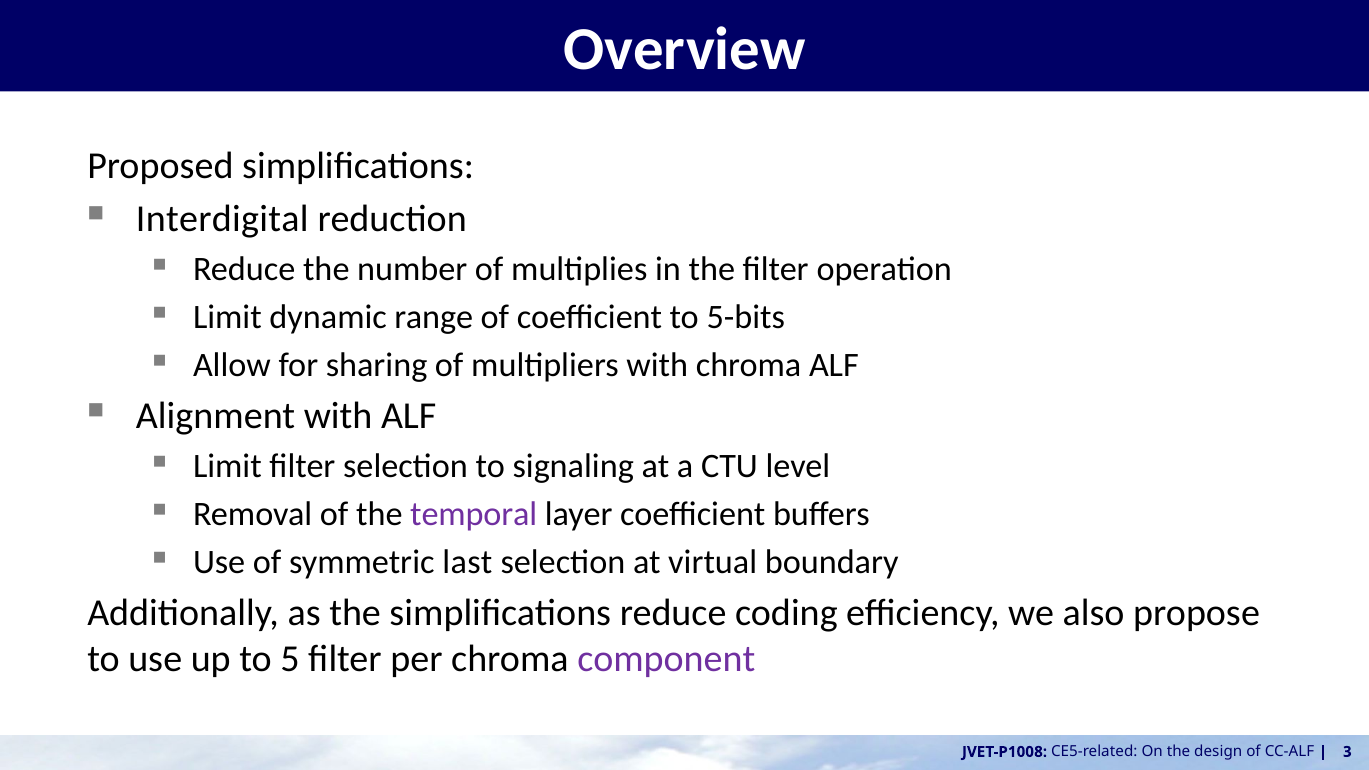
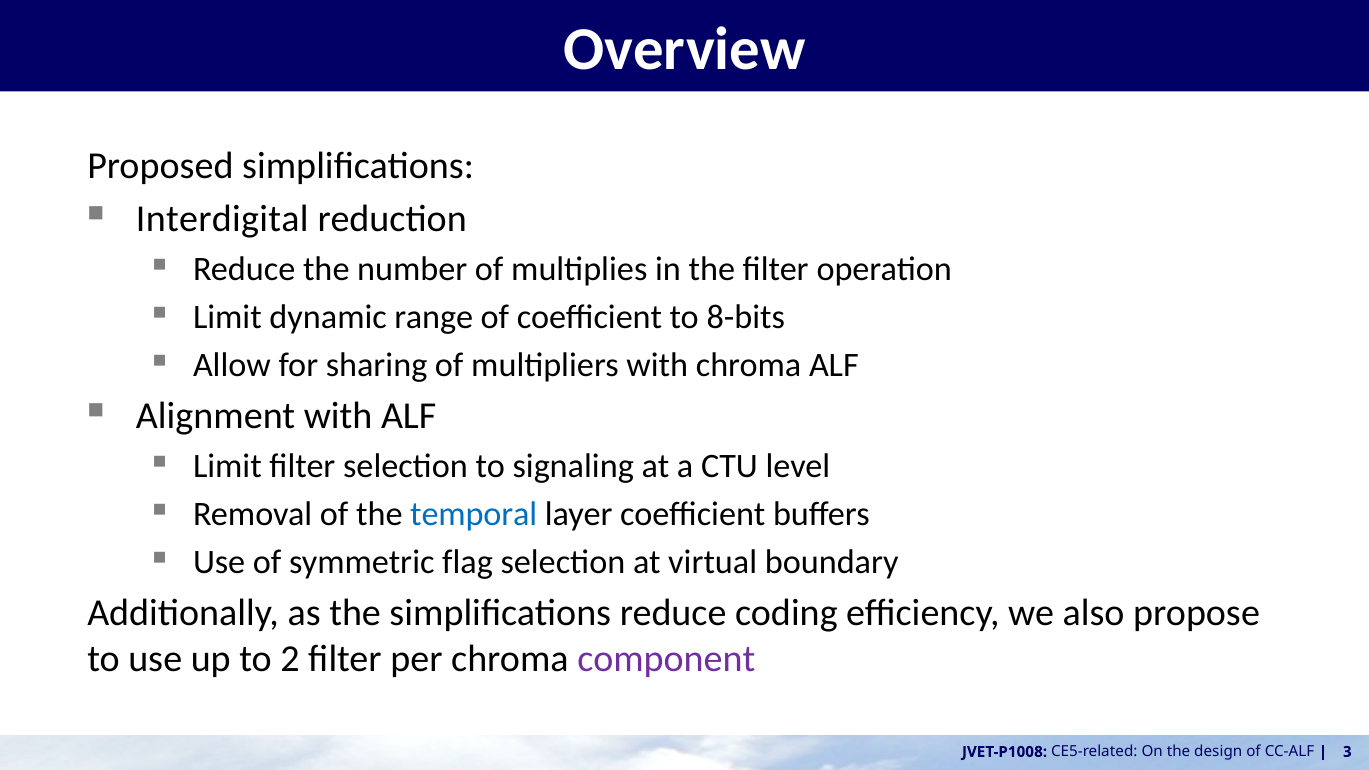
5-bits: 5-bits -> 8-bits (746, 317)
temporal colour: purple -> blue (474, 514)
last: last -> flag (468, 562)
5: 5 -> 2 (290, 659)
